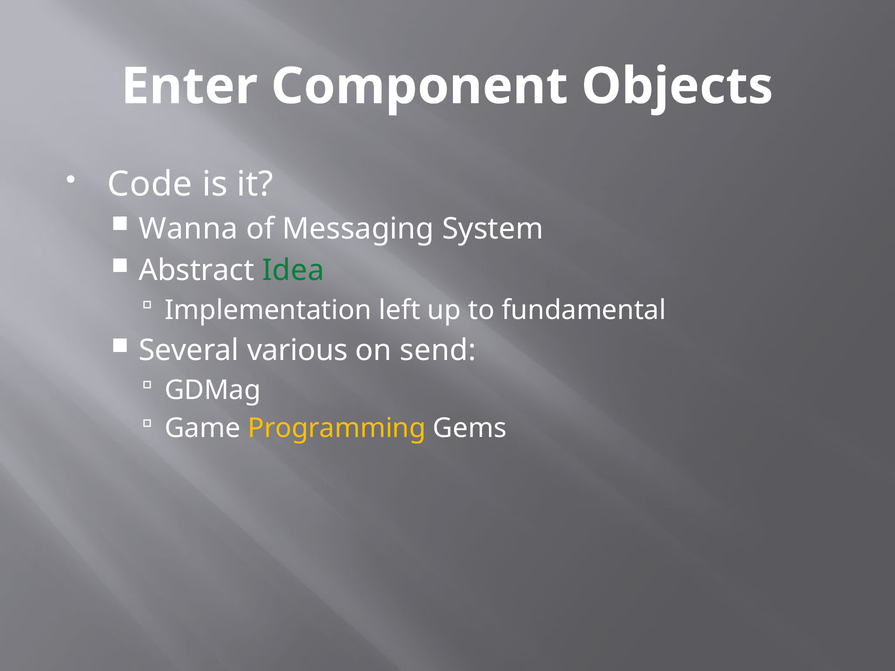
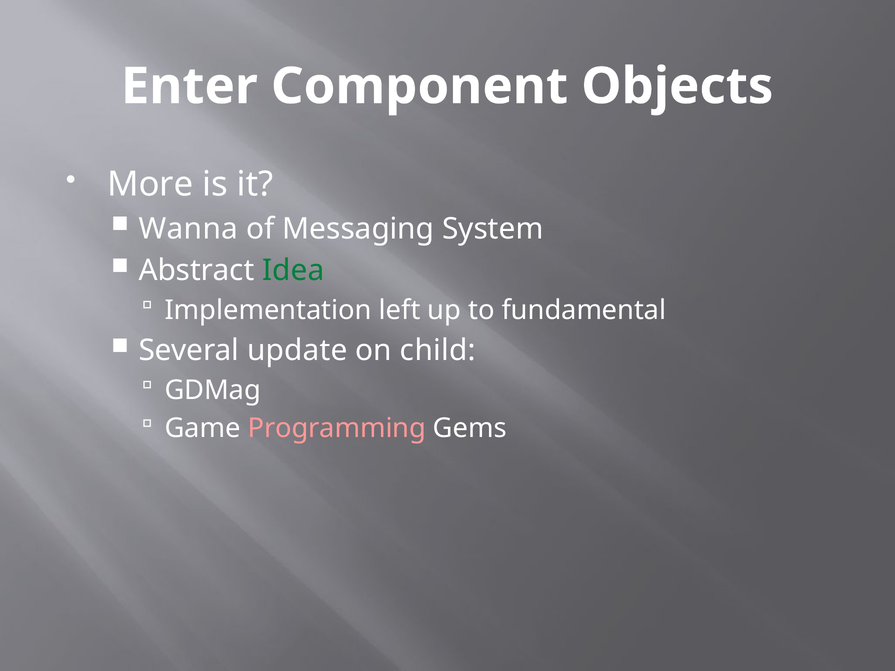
Code: Code -> More (150, 184)
various: various -> update (297, 351)
send: send -> child (438, 351)
Programming colour: yellow -> pink (337, 428)
